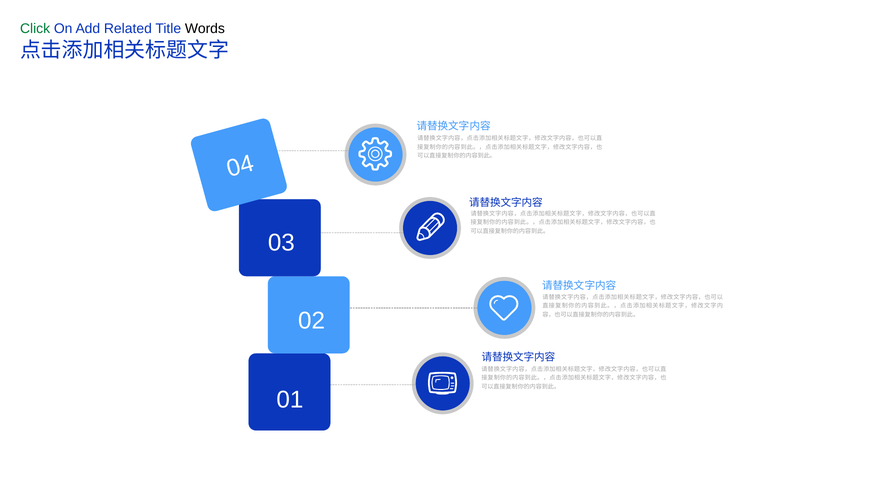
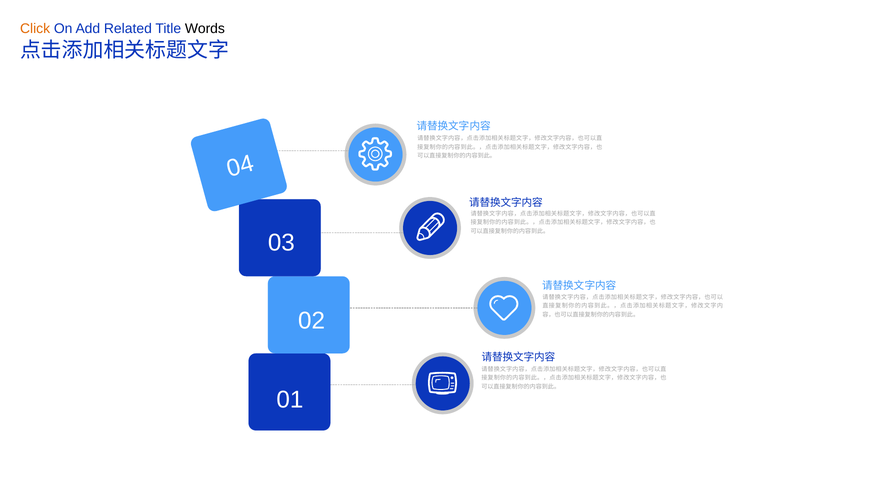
Click colour: green -> orange (35, 29)
